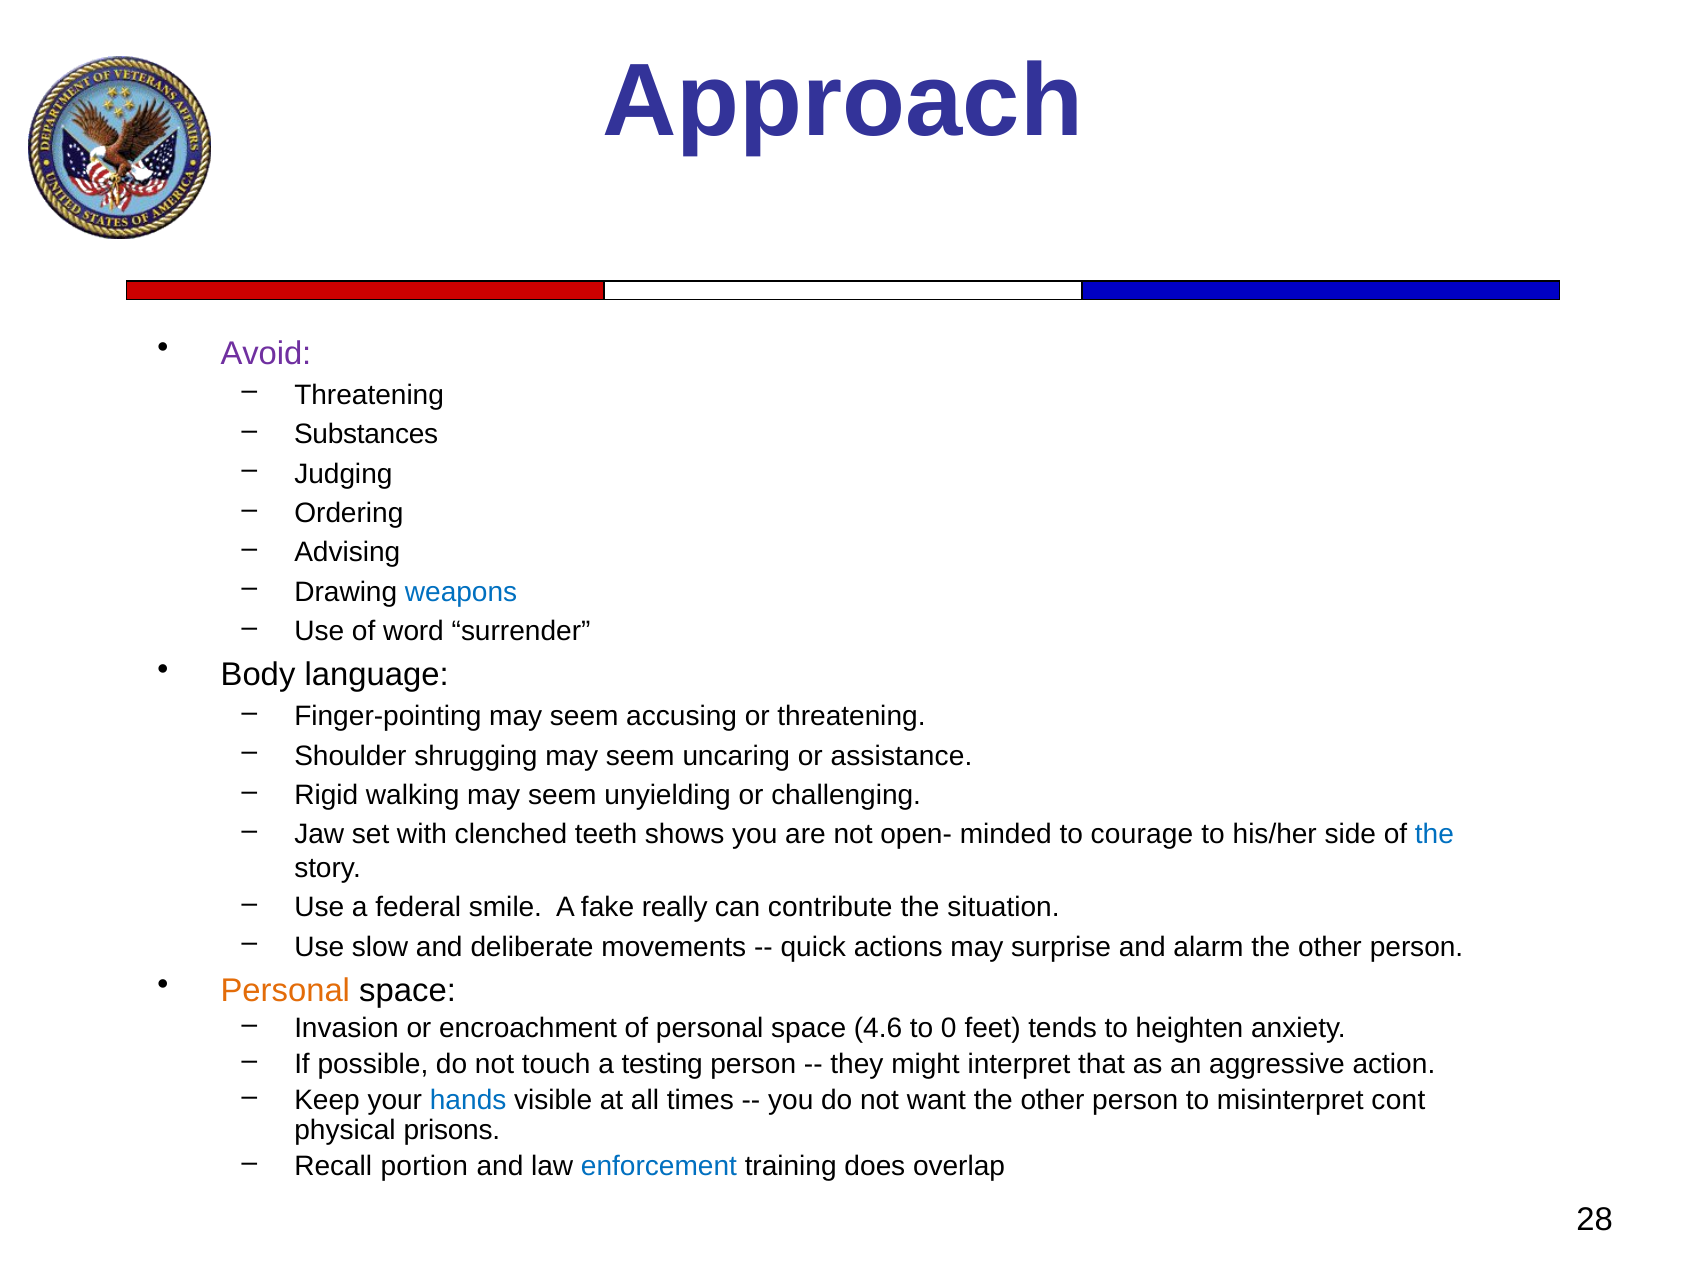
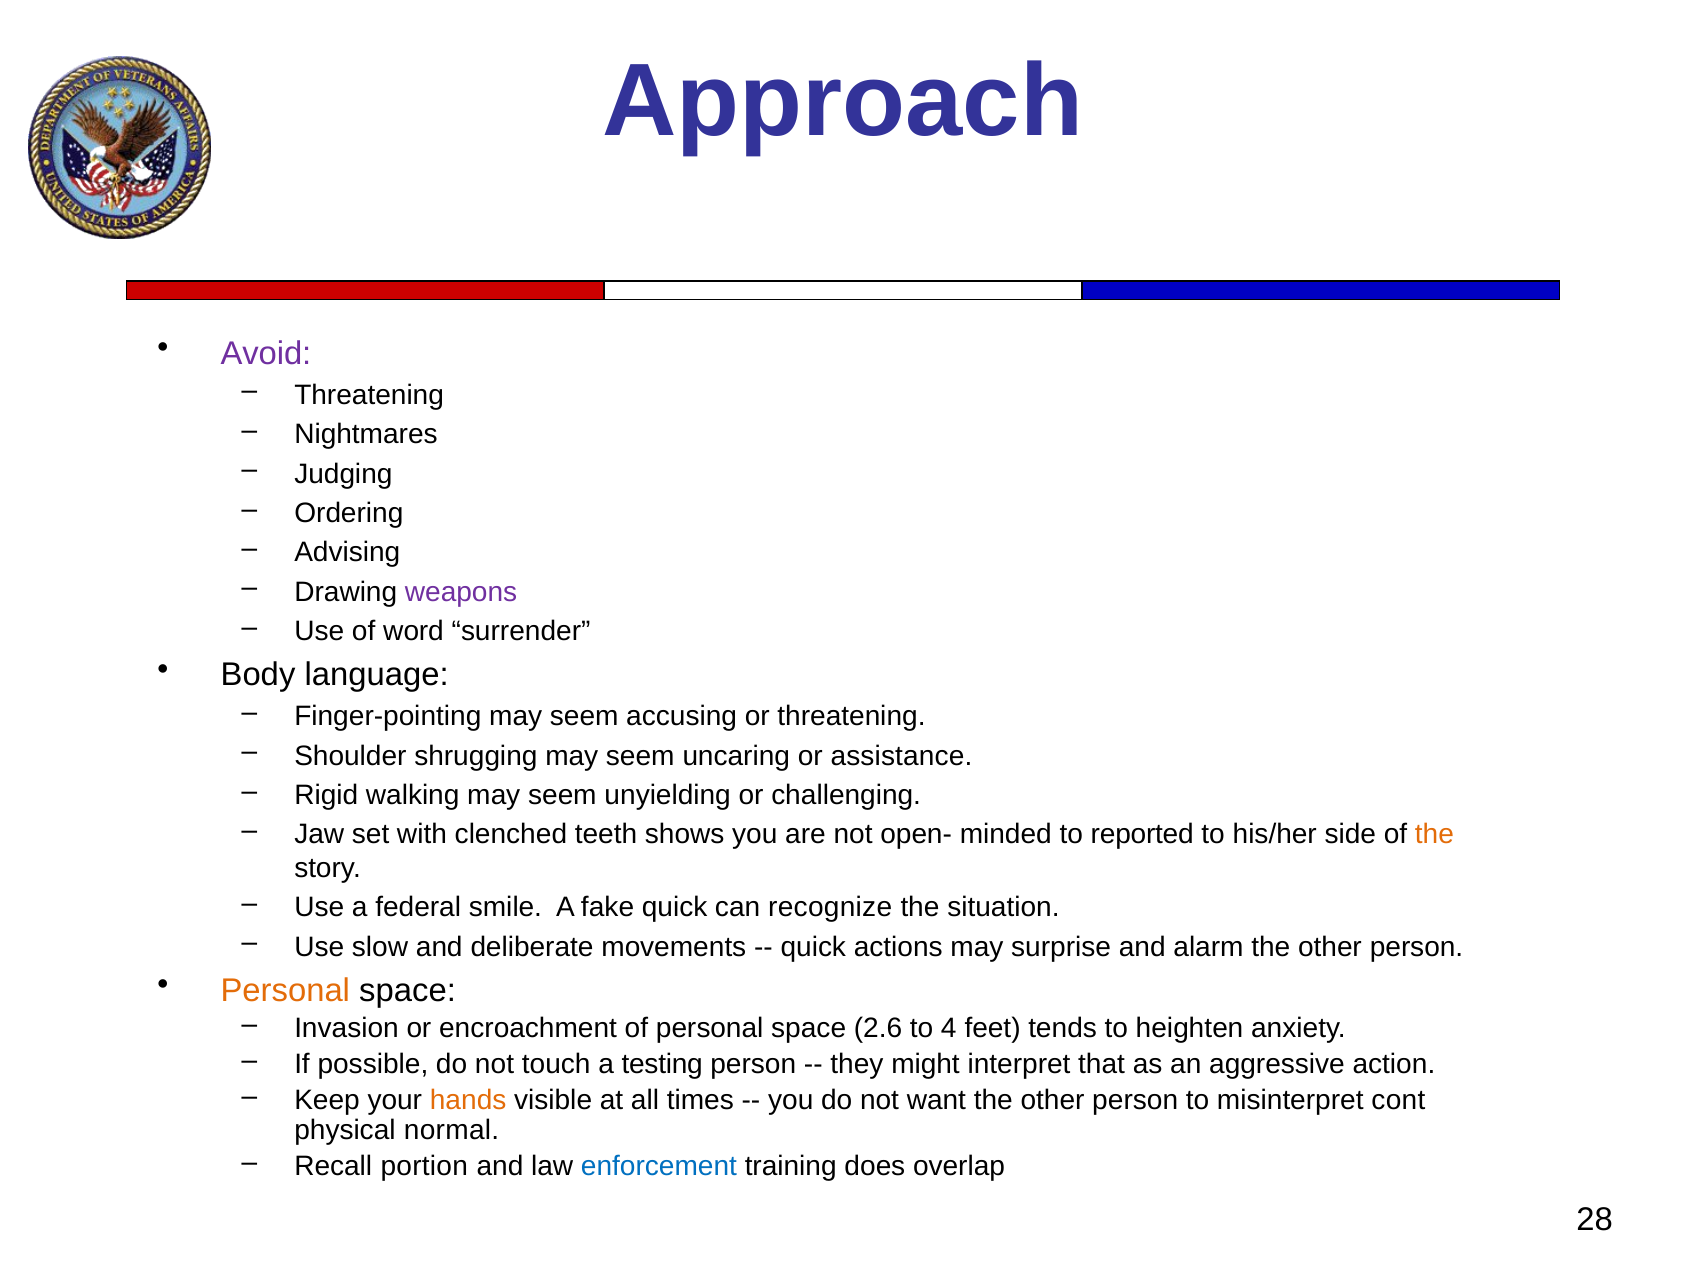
Substances: Substances -> Nightmares (366, 435)
weapons colour: blue -> purple (461, 592)
courage: courage -> reported (1142, 835)
the colour: blue -> orange (1434, 835)
fake really: really -> quick (675, 908)
contribute: contribute -> recognize (830, 908)
4.6: 4.6 -> 2.6 (878, 1029)
0: 0 -> 4 (949, 1029)
hands colour: blue -> orange (468, 1101)
prisons: prisons -> normal (452, 1131)
